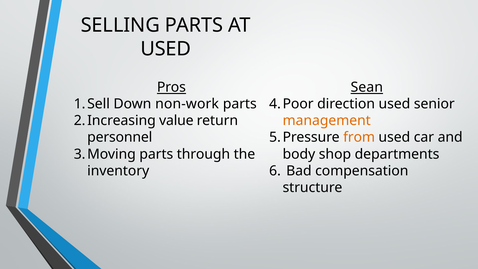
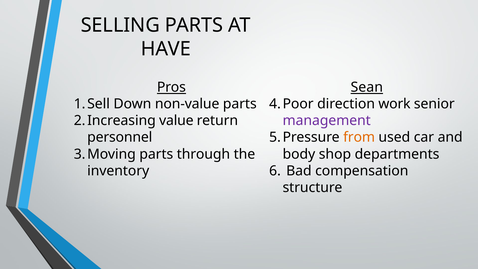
USED: USED -> HAVE (166, 49)
non-work: non-work -> non-value (187, 104)
direction used: used -> work (394, 104)
management colour: orange -> purple (327, 121)
